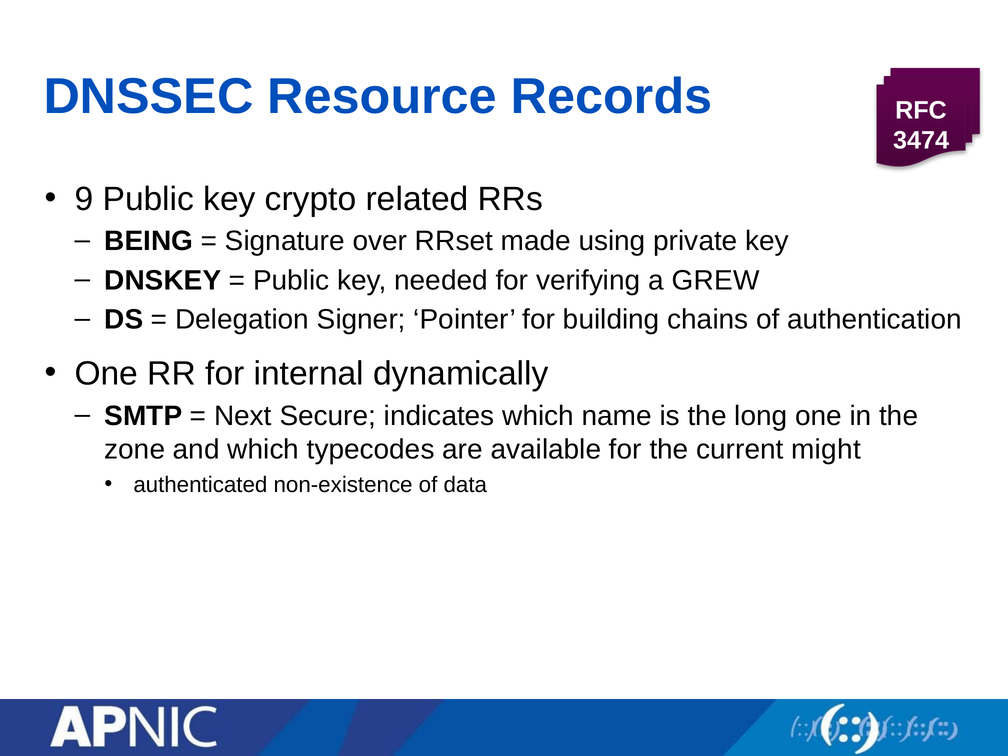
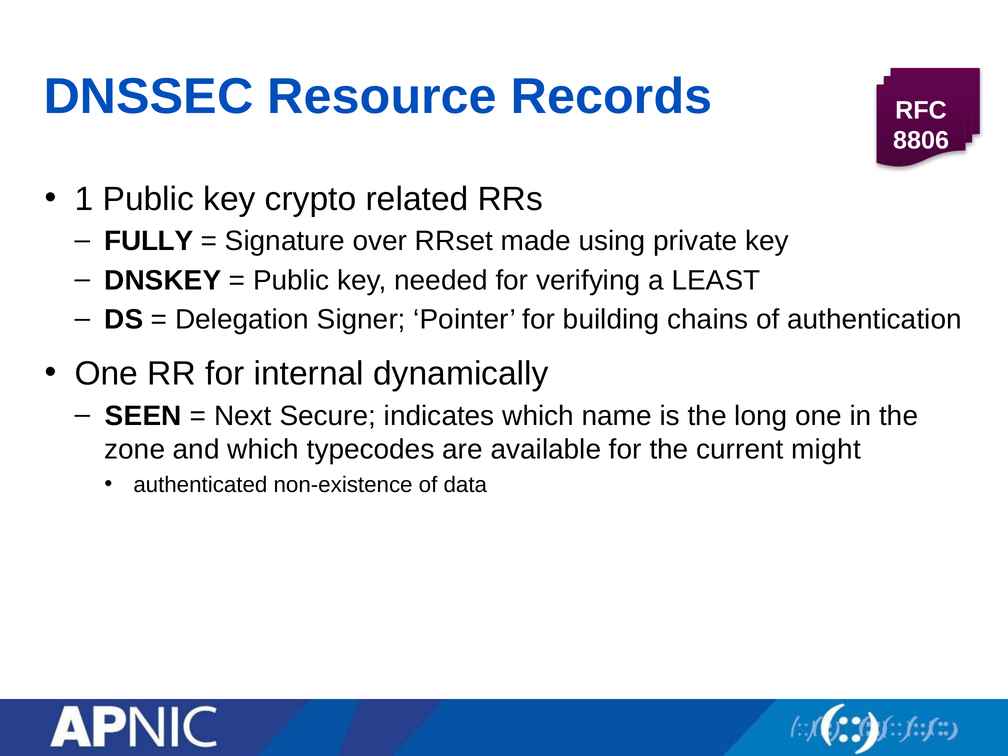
3474: 3474 -> 8806 (921, 141)
9: 9 -> 1 (84, 199)
BEING: BEING -> FULLY (149, 241)
GREW: GREW -> LEAST (716, 280)
SMTP: SMTP -> SEEN (143, 416)
